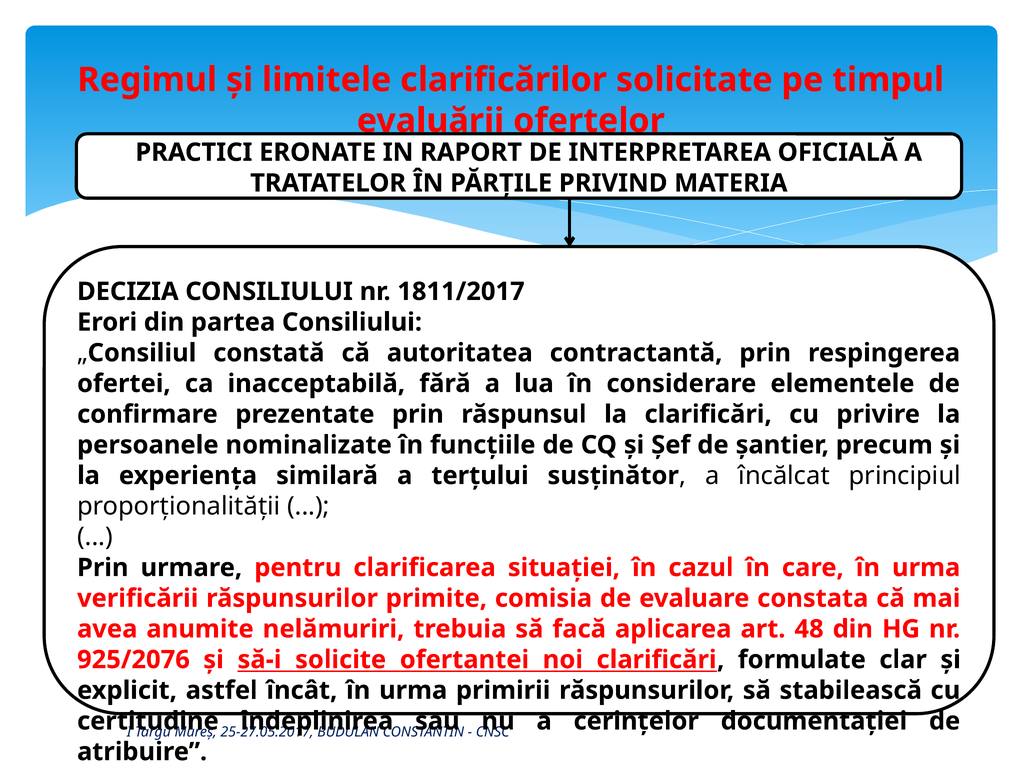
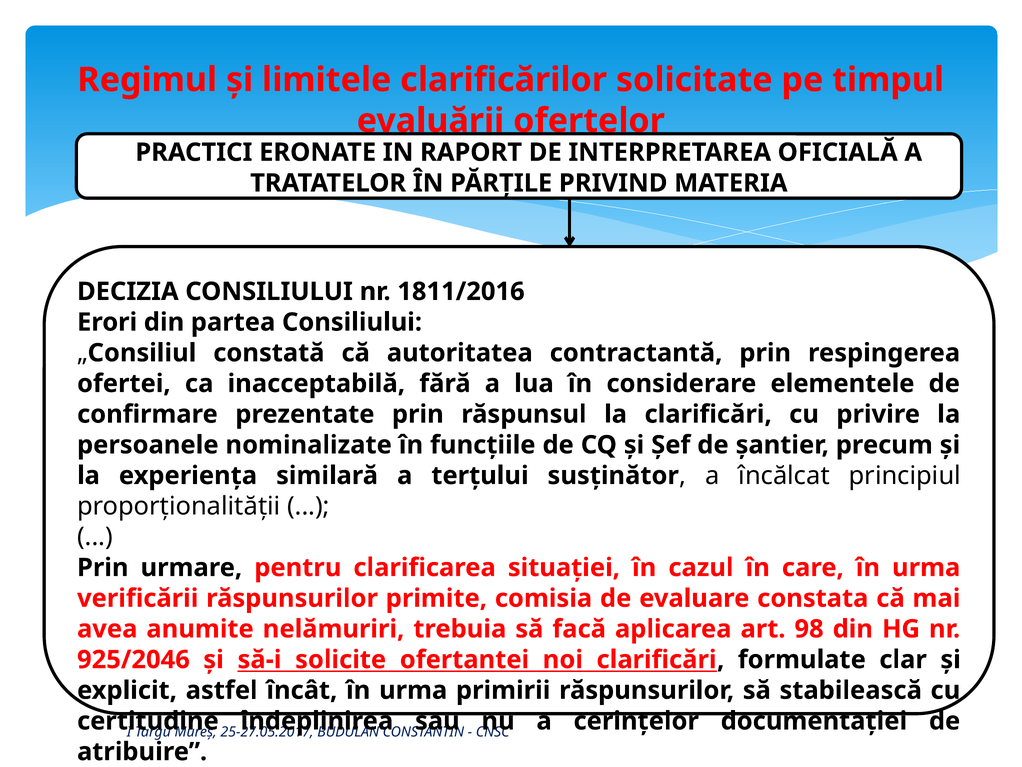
1811/2017: 1811/2017 -> 1811/2016 (461, 291)
48: 48 -> 98 (809, 629)
925/2076: 925/2076 -> 925/2046 (133, 659)
